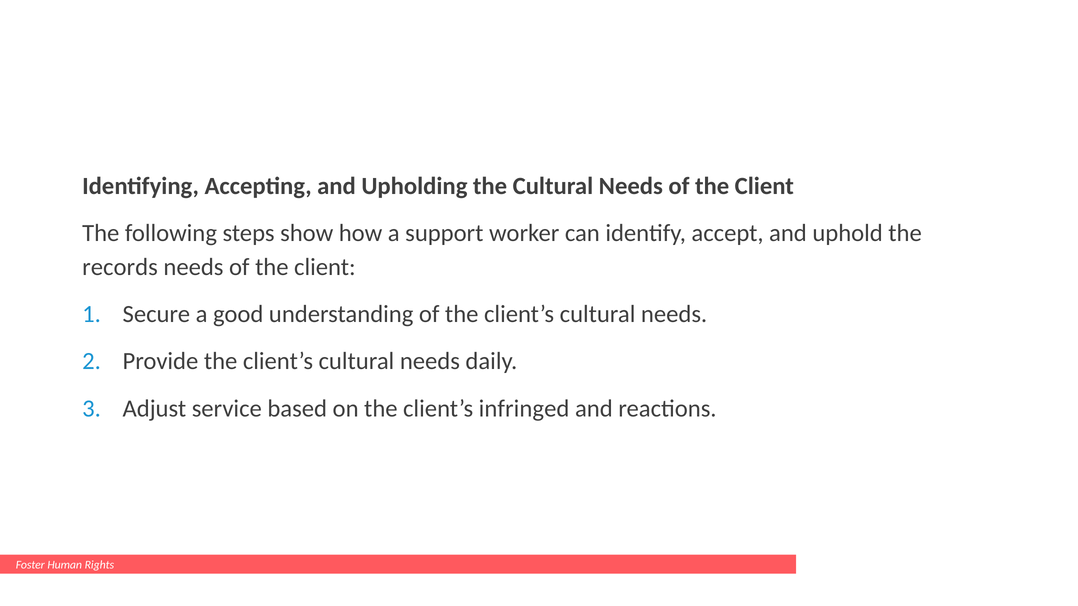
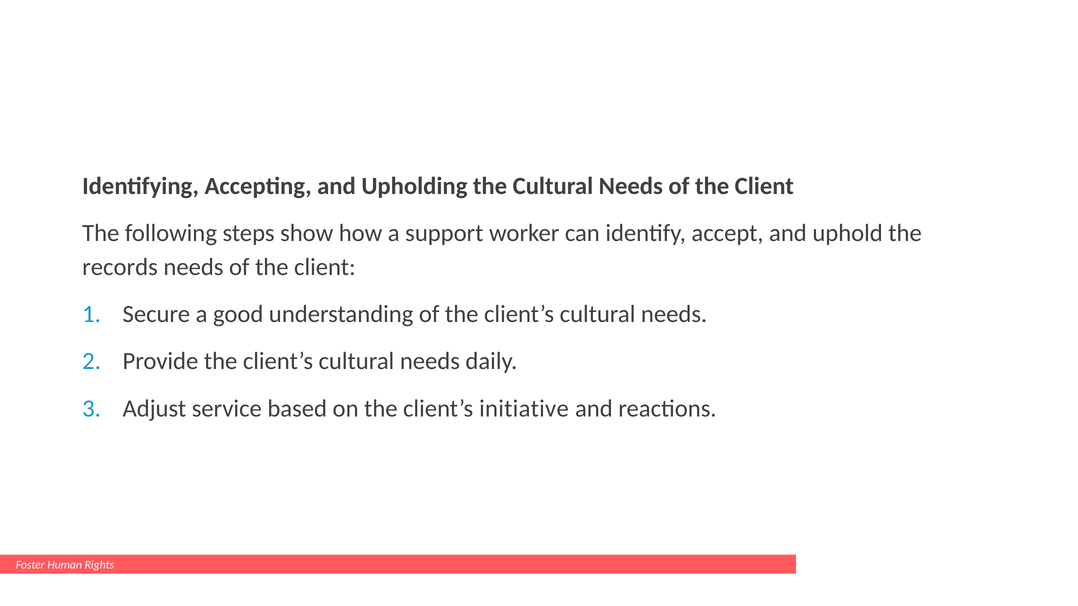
infringed: infringed -> initiative (524, 409)
